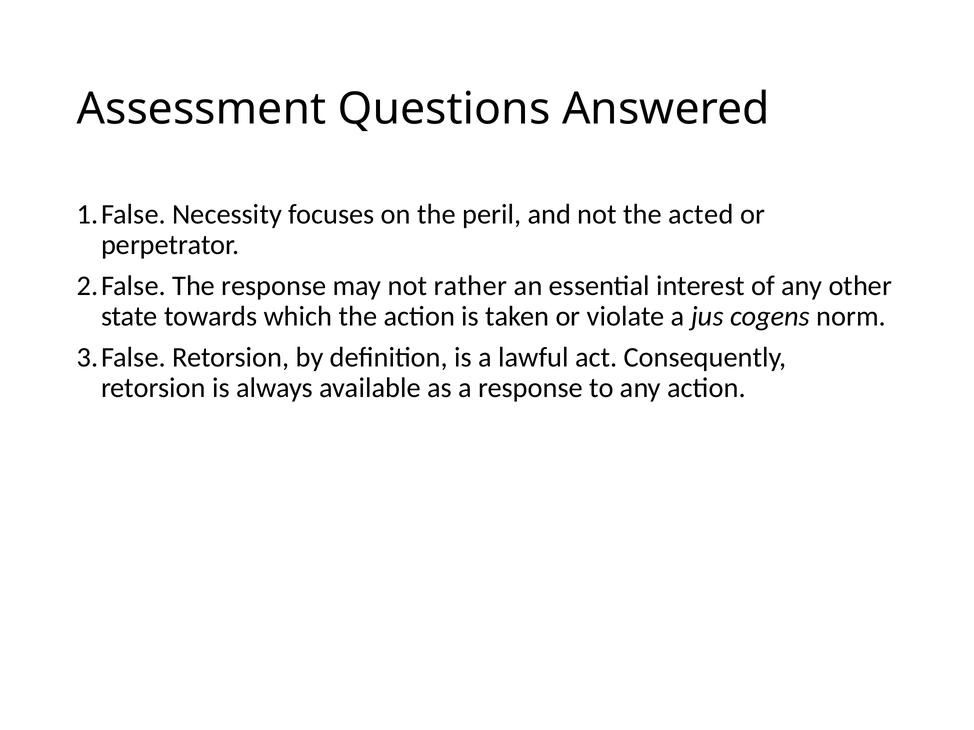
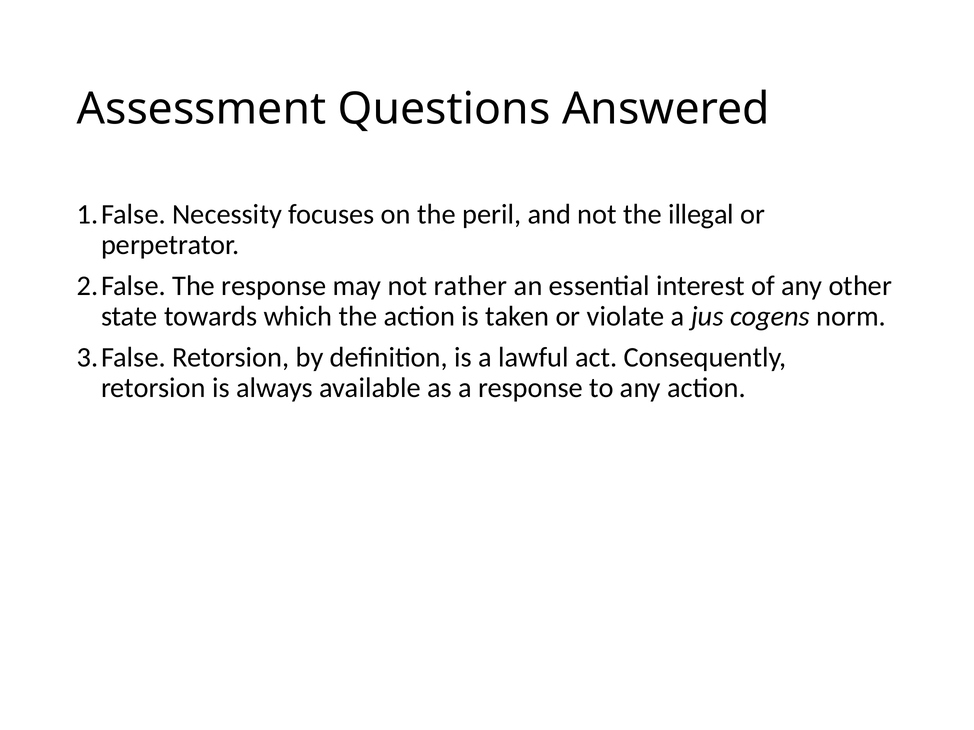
acted: acted -> illegal (701, 214)
